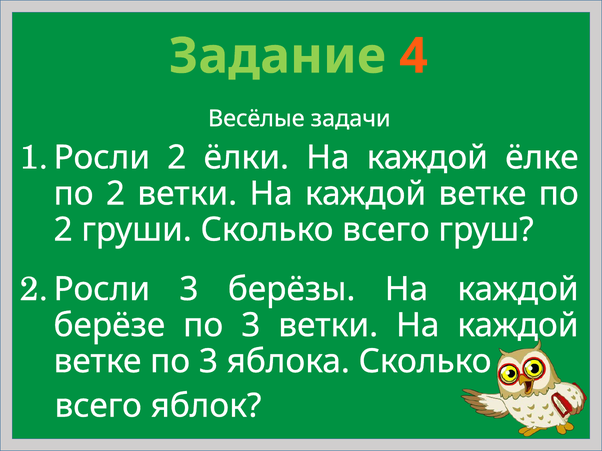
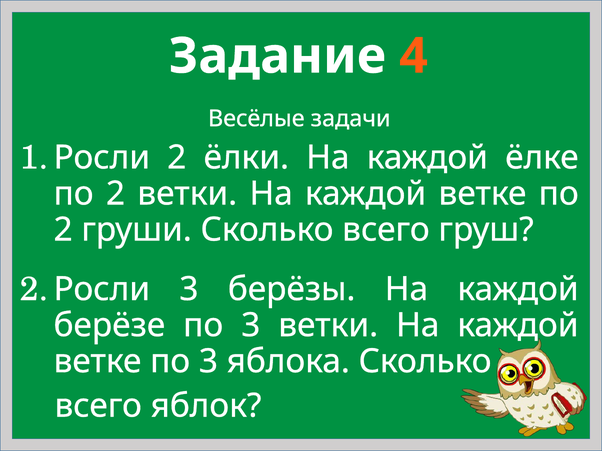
Задание colour: light green -> white (277, 56)
